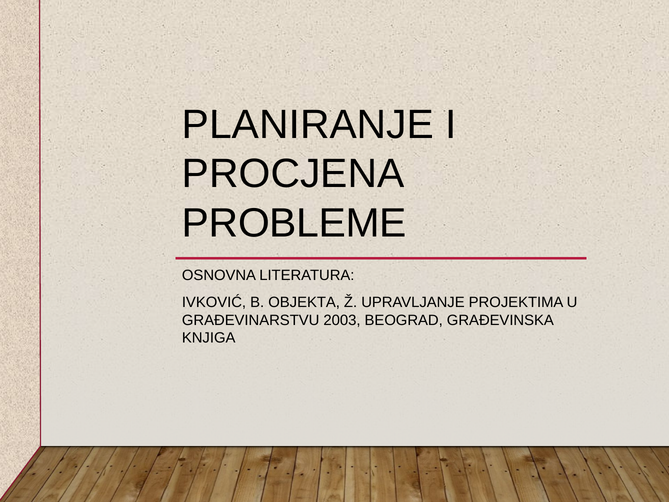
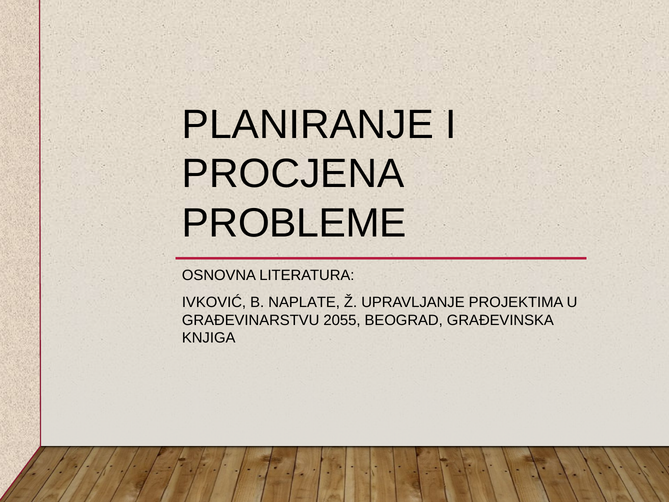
OBJEKTA: OBJEKTA -> NAPLATE (304, 302)
2003: 2003 -> 2055 (342, 320)
